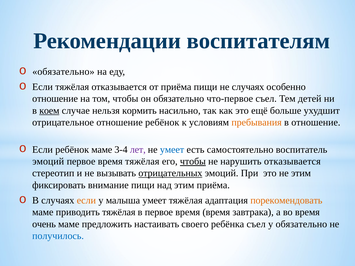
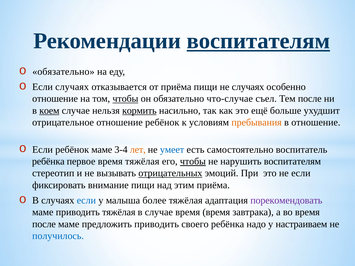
воспитателям underline: none -> present (258, 41)
Если тяжёлая: тяжёлая -> случаях (72, 87)
чтобы underline: none -> present (125, 99)
что-первое: что-первое -> что-случае (230, 99)
Тем детей: детей -> после (310, 99)
кормить underline: none -> present (139, 111)
лет colour: purple -> orange (138, 150)
эмоций: эмоций -> ребёнка (48, 161)
нарушить отказывается: отказывается -> воспитателям (292, 161)
не этим: этим -> если (301, 173)
если colour: orange -> blue (86, 201)
малыша умеет: умеет -> более (154, 201)
порекомендовать colour: orange -> purple (286, 201)
в первое: первое -> случае (159, 212)
очень: очень -> после (44, 224)
предложить настаивать: настаивать -> приводить (157, 224)
ребёнка съел: съел -> надо (256, 224)
у обязательно: обязательно -> настраиваем (301, 224)
